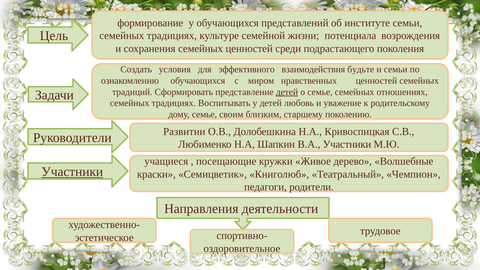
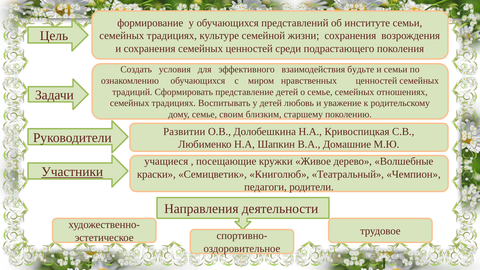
жизни потенциала: потенциала -> сохранения (350, 36)
детей underline: present -> none (287, 92)
В.А Участники: Участники -> Домашние (347, 144)
